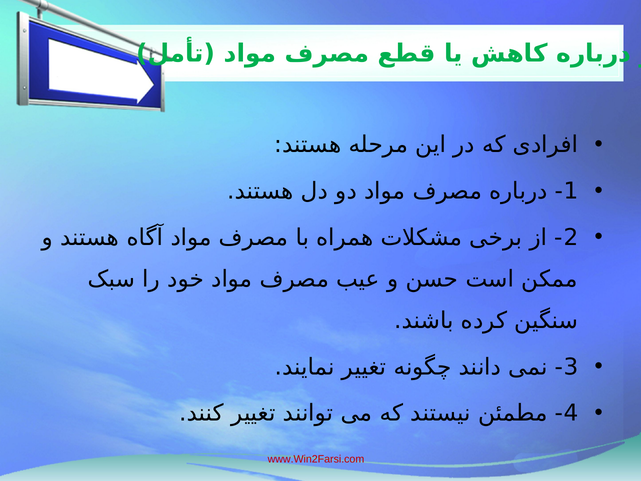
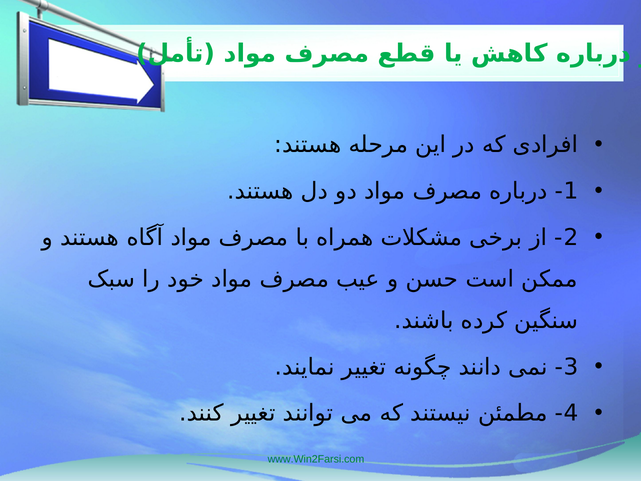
www.Win2Farsi.com colour: red -> green (316, 459)
